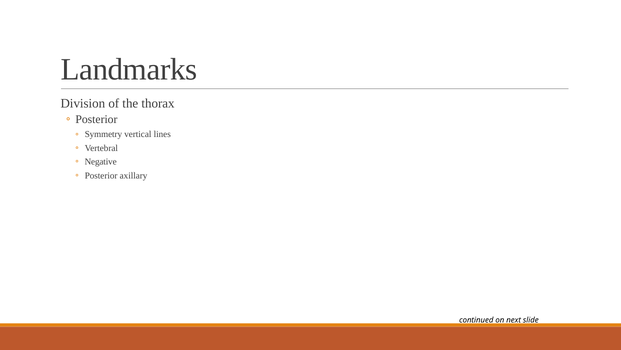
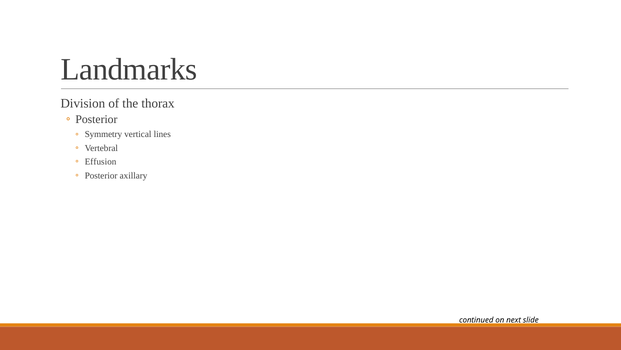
Negative: Negative -> Effusion (101, 162)
